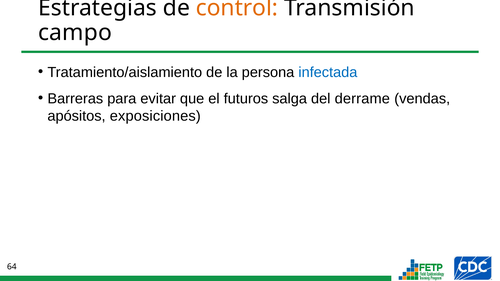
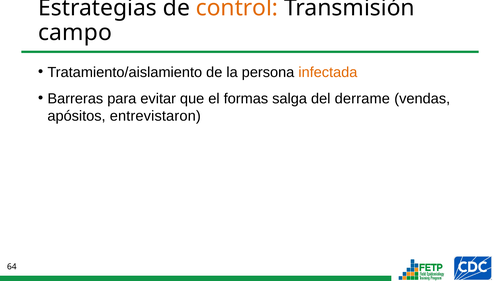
infectada colour: blue -> orange (328, 72)
futuros: futuros -> formas (246, 99)
exposiciones: exposiciones -> entrevistaron (155, 116)
